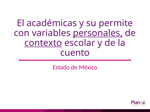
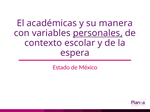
permite: permite -> manera (116, 23)
contexto underline: present -> none (43, 43)
cuento: cuento -> espera (75, 53)
